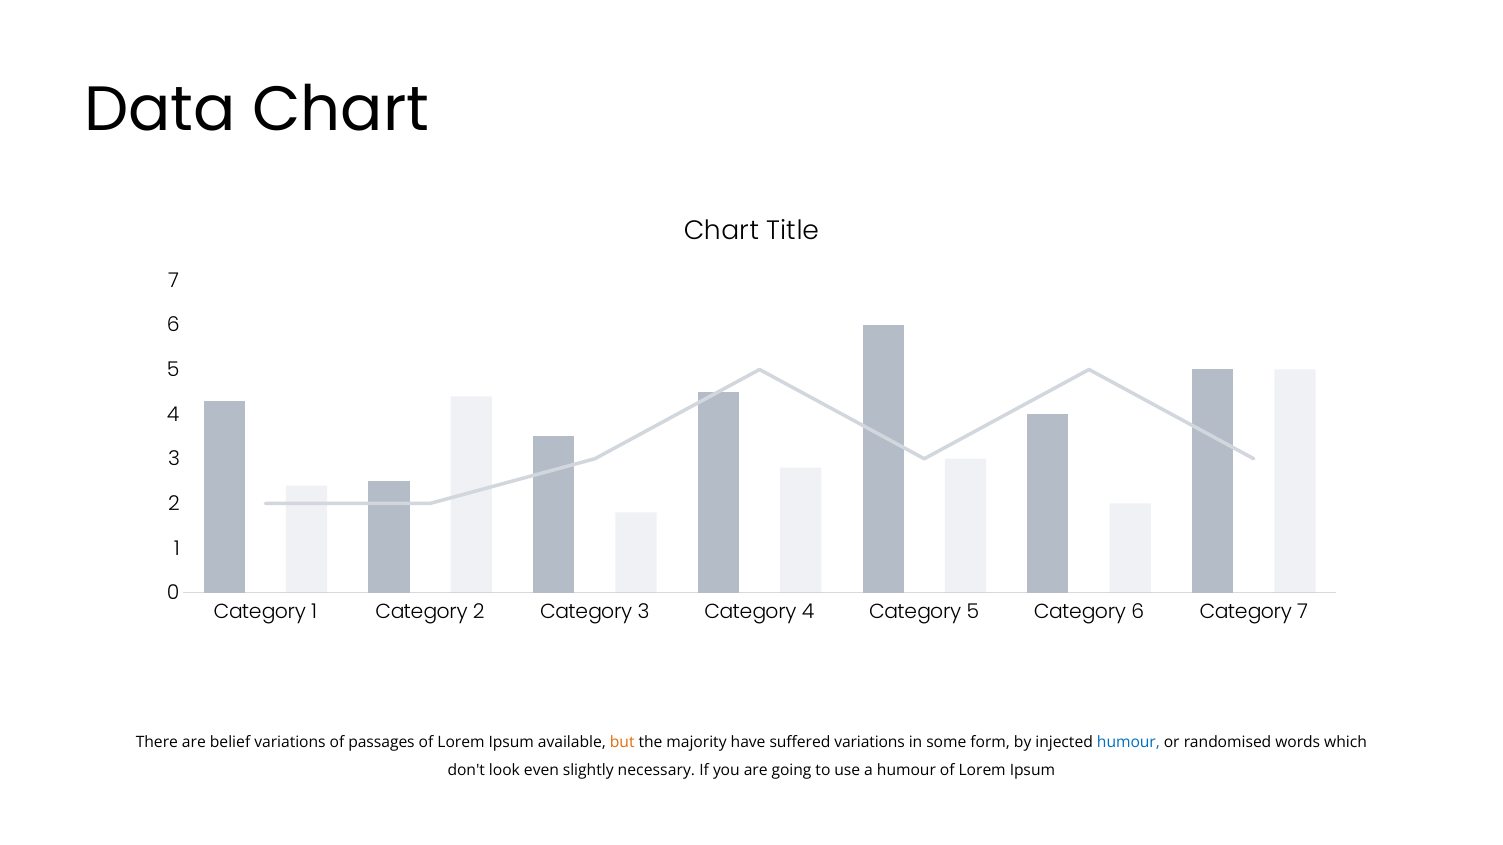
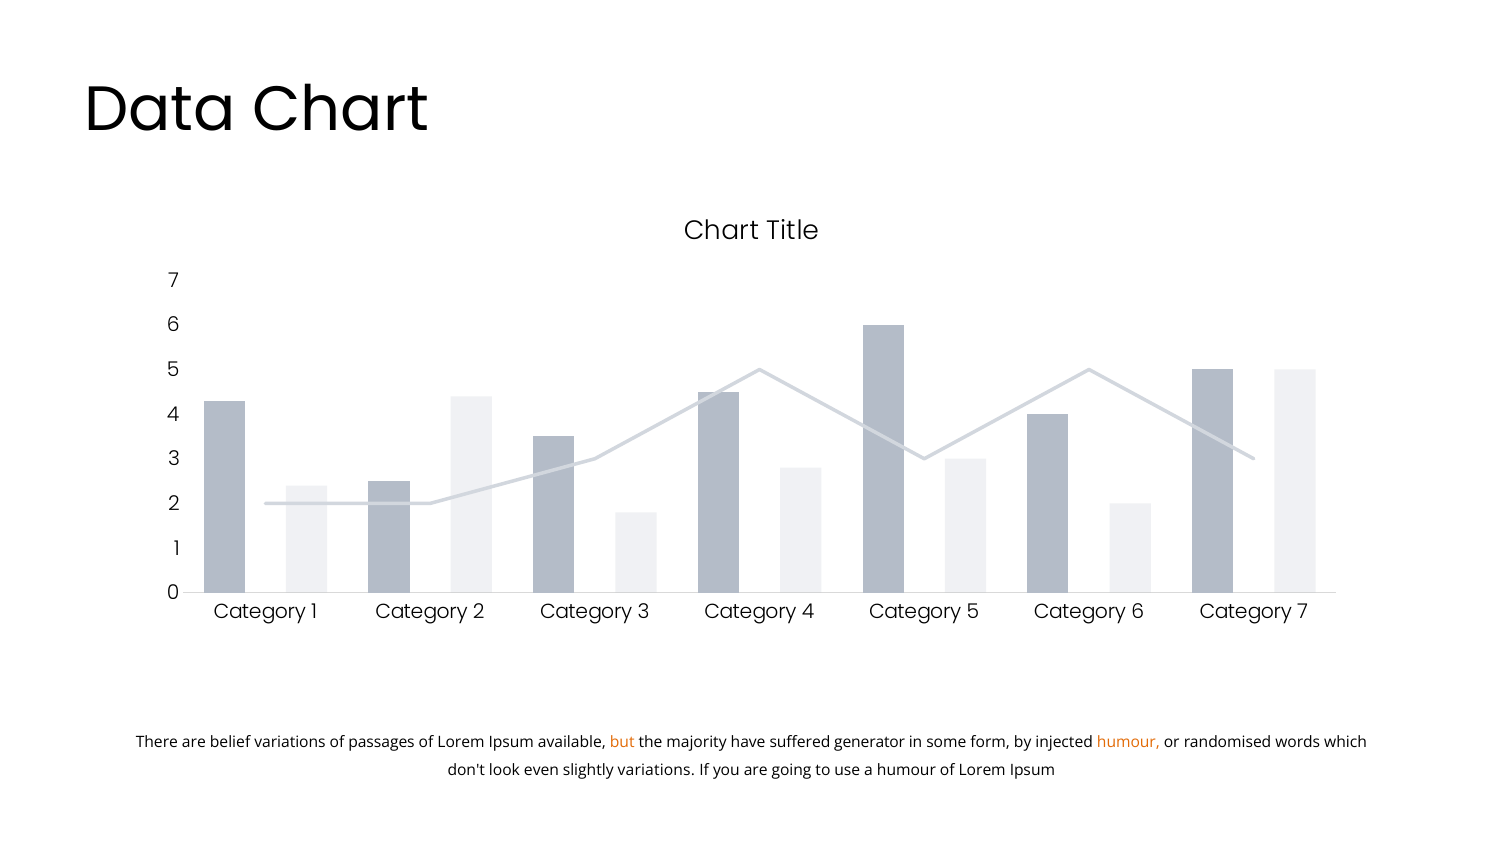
suffered variations: variations -> generator (870, 743)
humour colour: blue -> orange (1128, 743)
slightly necessary: necessary -> variations (656, 771)
